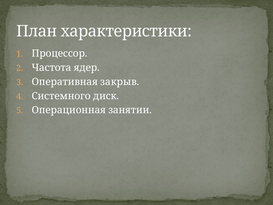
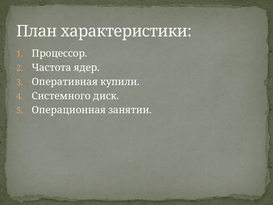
закрыв: закрыв -> купили (120, 82)
